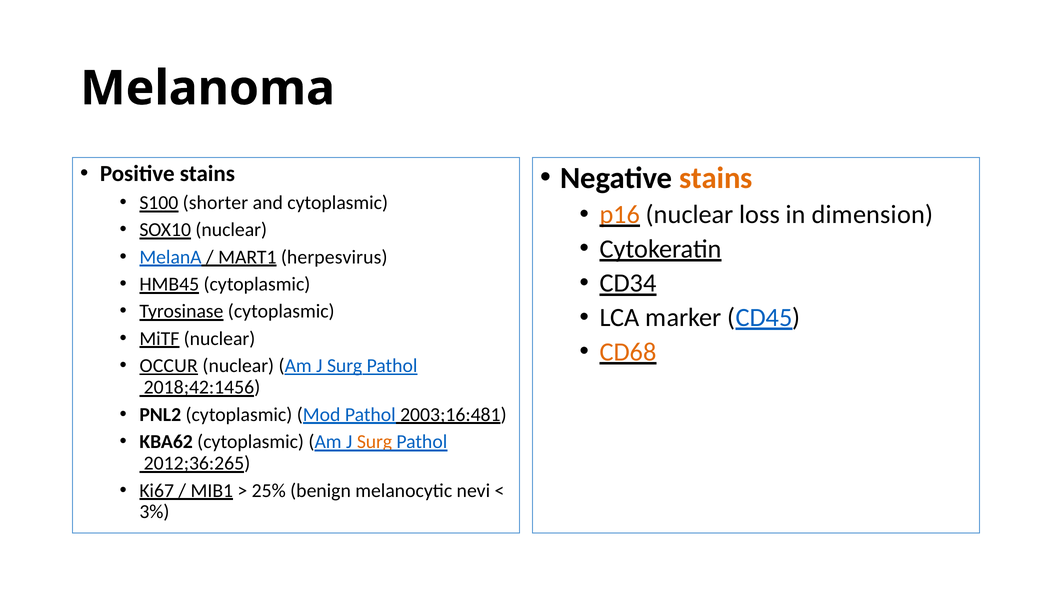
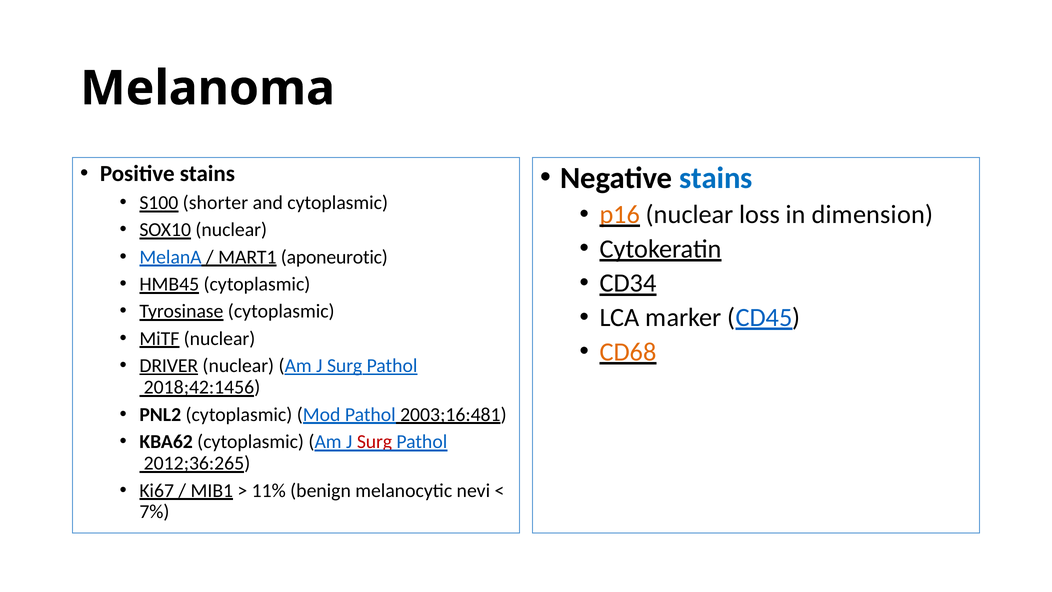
stains colour: orange -> blue (716, 178)
herpesvirus: herpesvirus -> aponeurotic (334, 257)
OCCUR: OCCUR -> DRIVER (169, 365)
Surg colour: orange -> red (375, 441)
25%: 25% -> 11% (269, 490)
3%: 3% -> 7% (154, 512)
